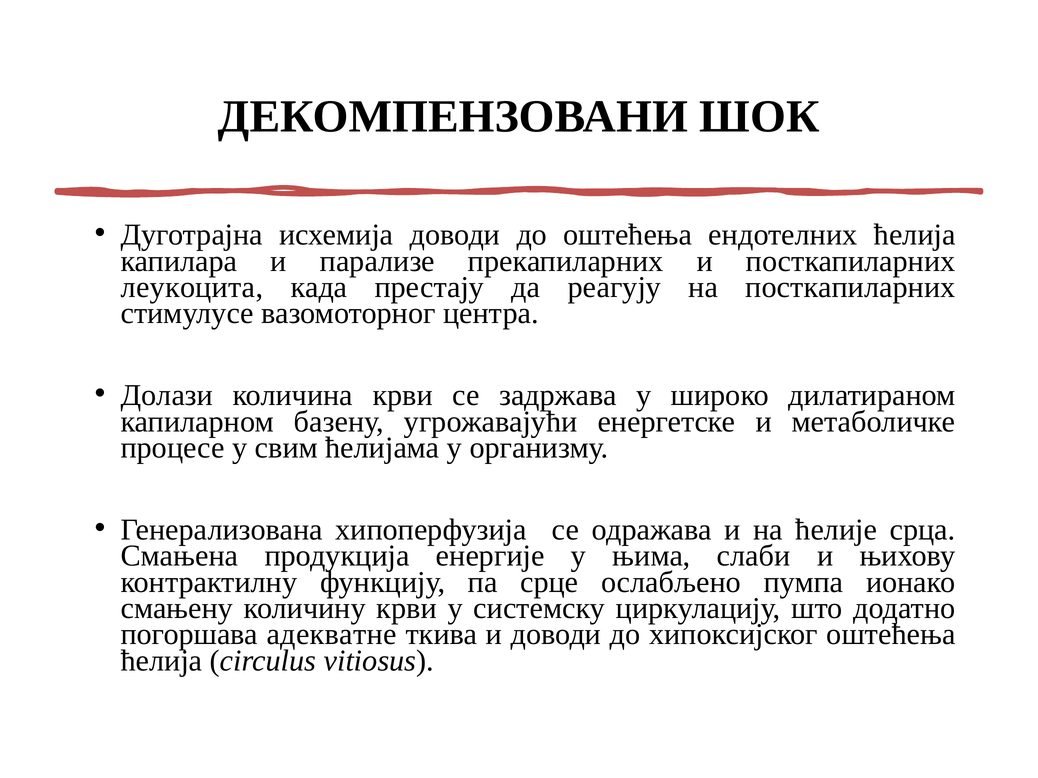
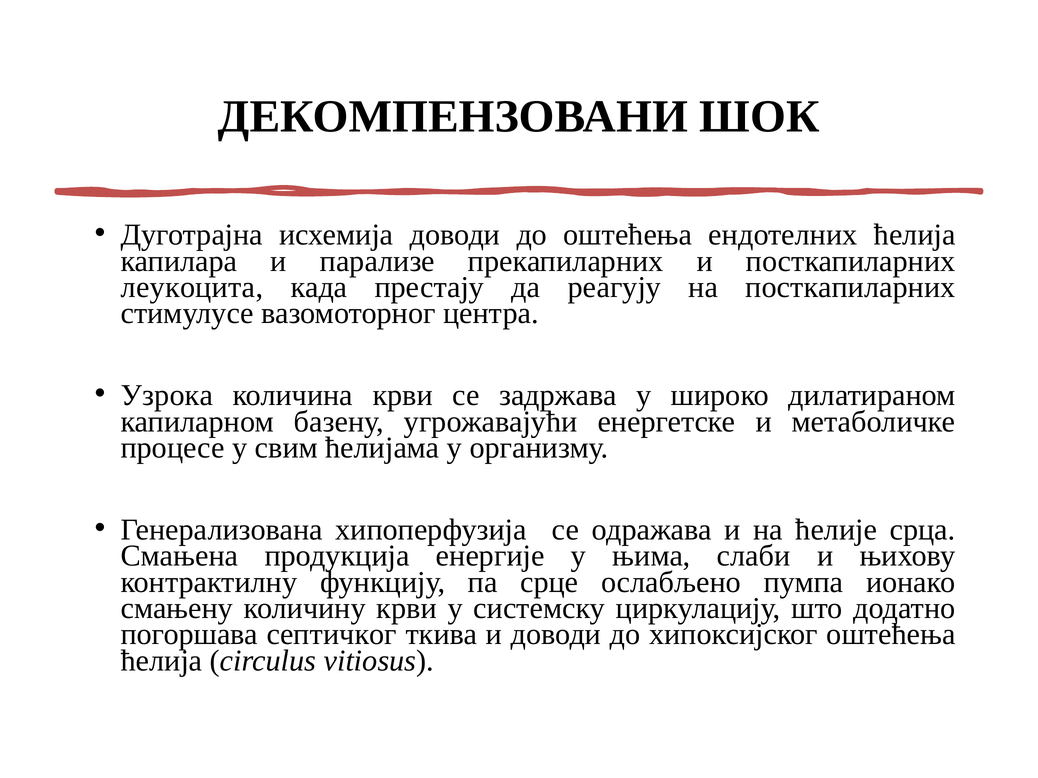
Долази: Долази -> Узрока (167, 396)
адекватне: адекватне -> септичког (332, 635)
